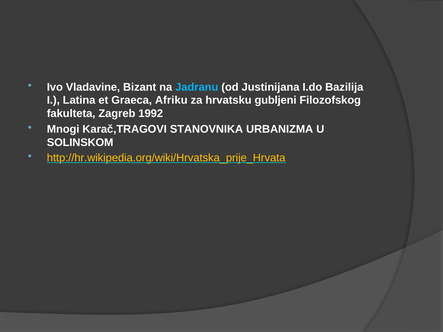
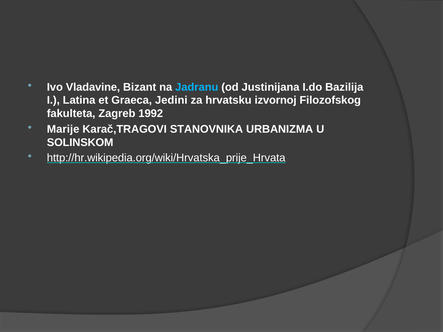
Afriku: Afriku -> Jedini (171, 100)
gubljeni: gubljeni -> izvornoj (276, 100)
Mnogi: Mnogi -> Marije (63, 129)
http://hr.wikipedia.org/wiki/Hrvatska_prije_Hrvata colour: yellow -> white (166, 158)
